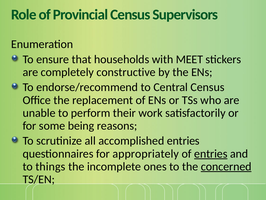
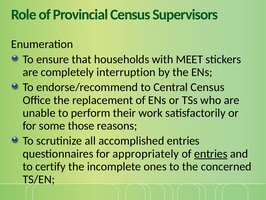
constructive: constructive -> interruption (126, 72)
being: being -> those (81, 125)
things: things -> certify (51, 166)
concerned underline: present -> none (226, 166)
